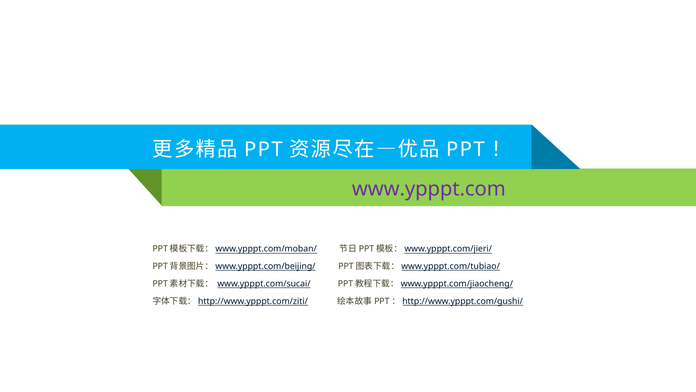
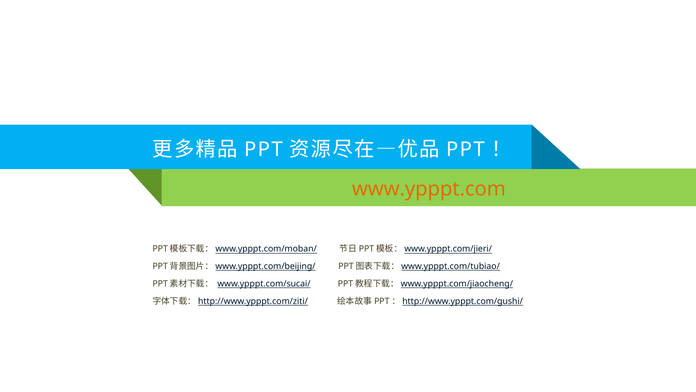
www.ypppt.com colour: purple -> orange (429, 189)
